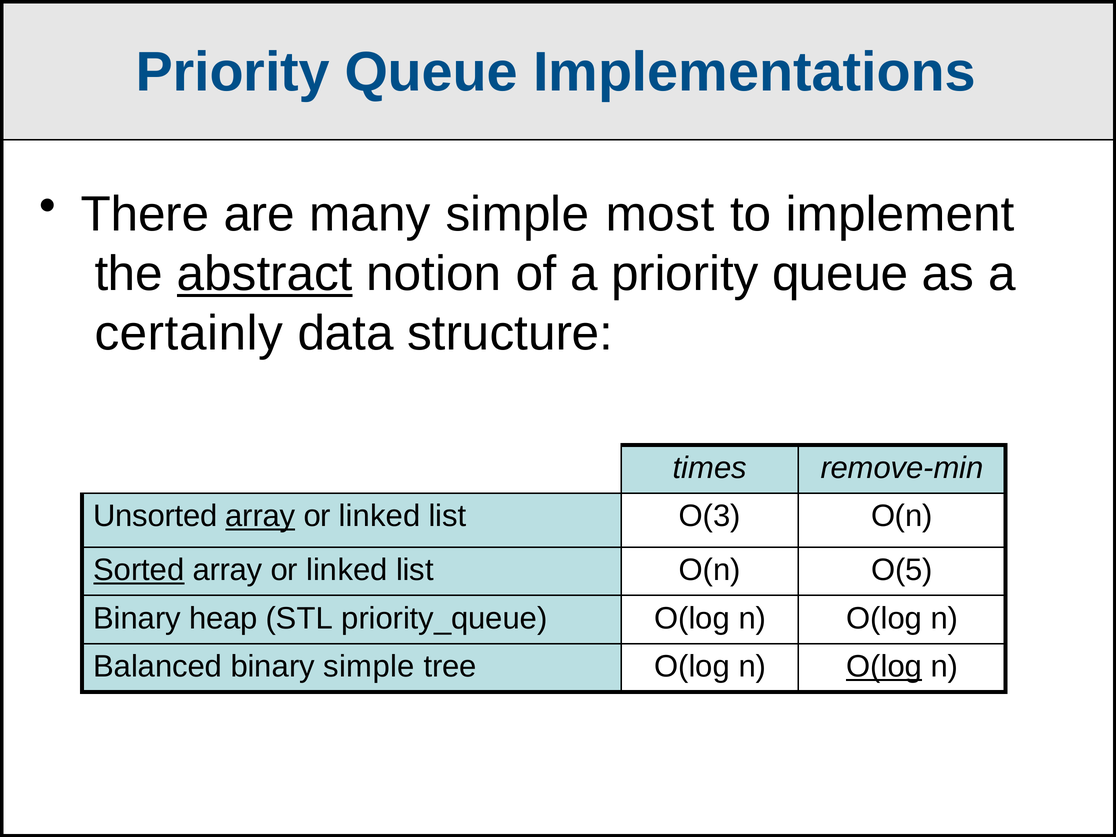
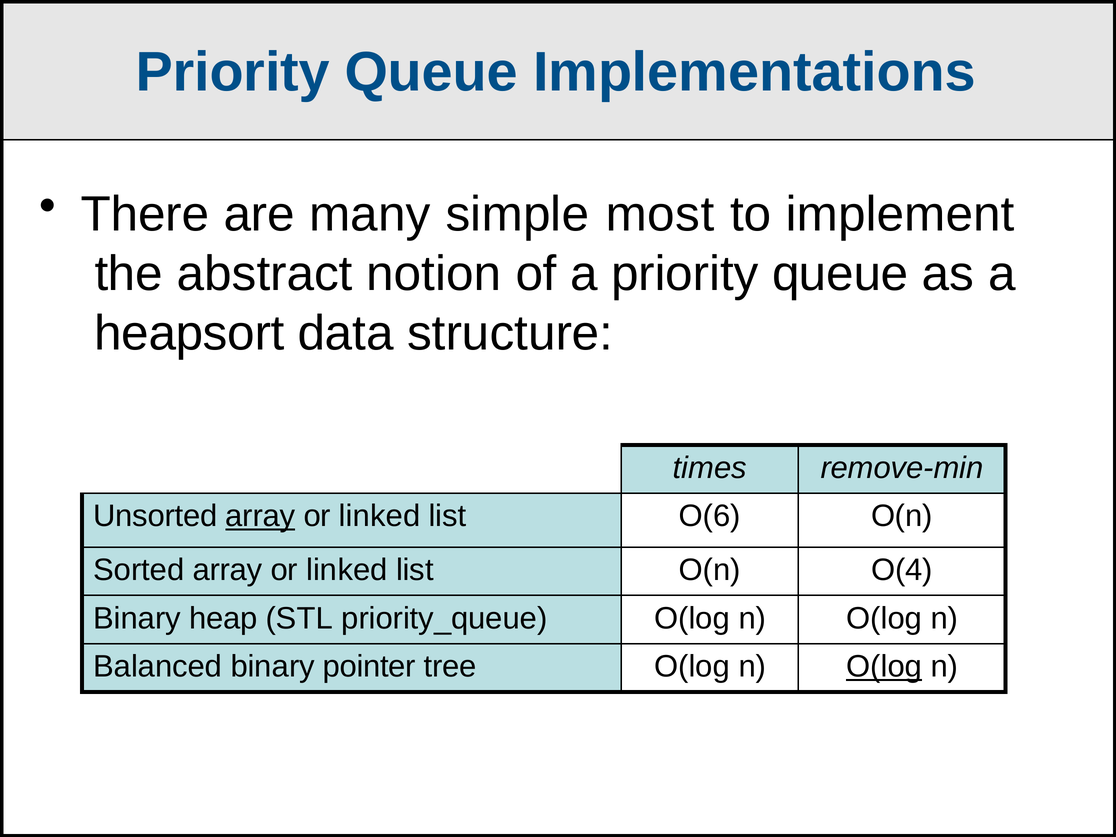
abstract underline: present -> none (265, 274)
certainly: certainly -> heapsort (189, 334)
O(3: O(3 -> O(6 (710, 516)
Sorted underline: present -> none (139, 570)
O(5: O(5 -> O(4 (902, 570)
binary simple: simple -> pointer (369, 667)
